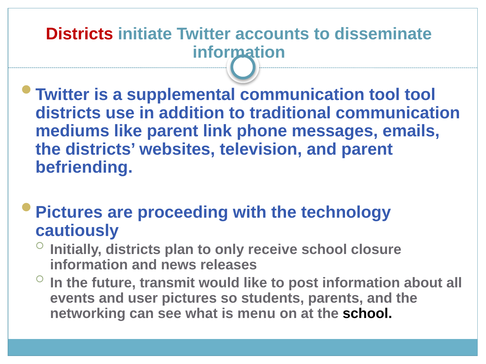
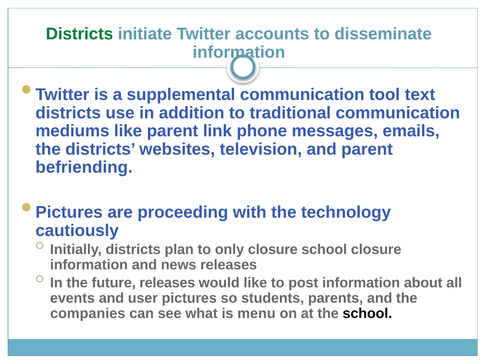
Districts colour: red -> green (79, 34)
tool tool: tool -> text (420, 95)
only receive: receive -> closure (273, 250)
future transmit: transmit -> releases (167, 283)
networking: networking -> companies (88, 314)
